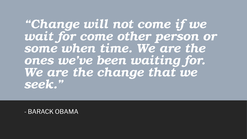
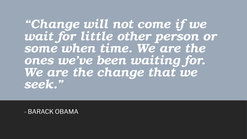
for come: come -> little (96, 36)
